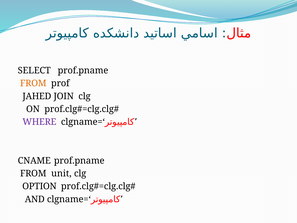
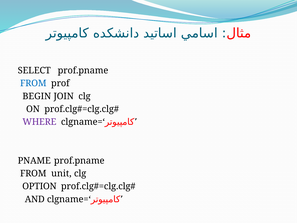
FROM colour: orange -> blue (33, 83)
JAHED: JAHED -> BEGIN (37, 96)
CNAME: CNAME -> PNAME (34, 160)
